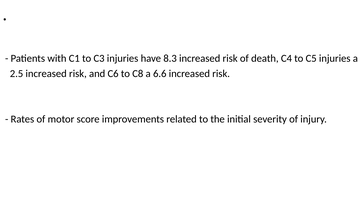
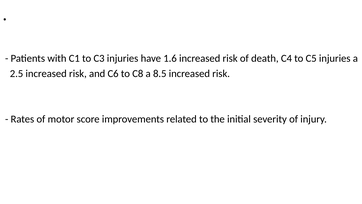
8.3: 8.3 -> 1.6 (170, 58)
6.6: 6.6 -> 8.5 (160, 73)
